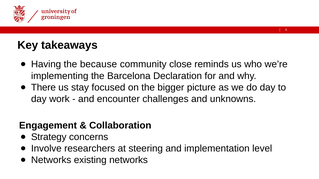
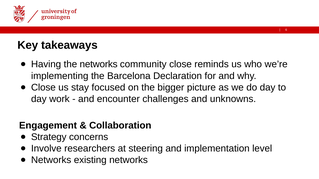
the because: because -> networks (99, 64)
There: There -> Close (43, 88)
